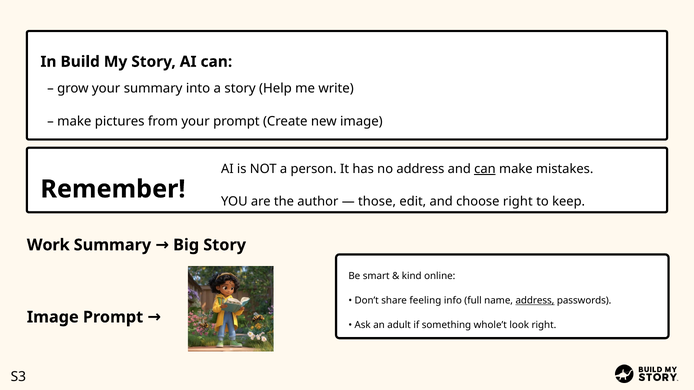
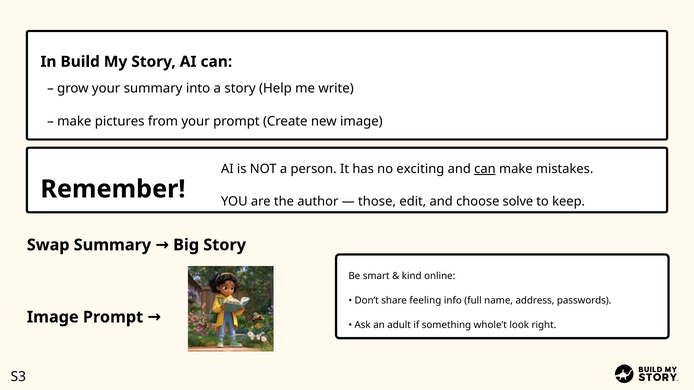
no address: address -> exciting (420, 169)
choose right: right -> solve (518, 202)
Work: Work -> Swap (48, 245)
address underline: present -> none (535, 301)
